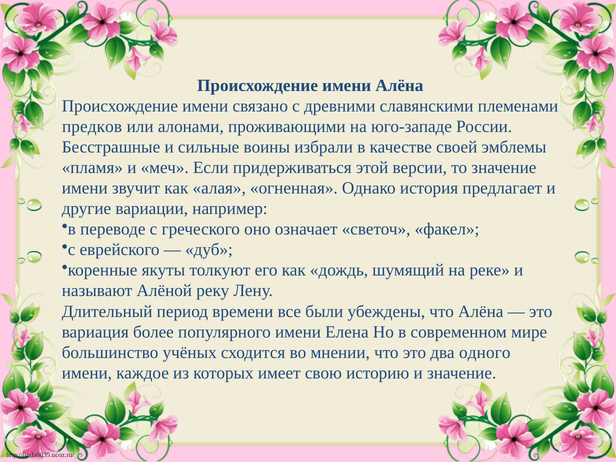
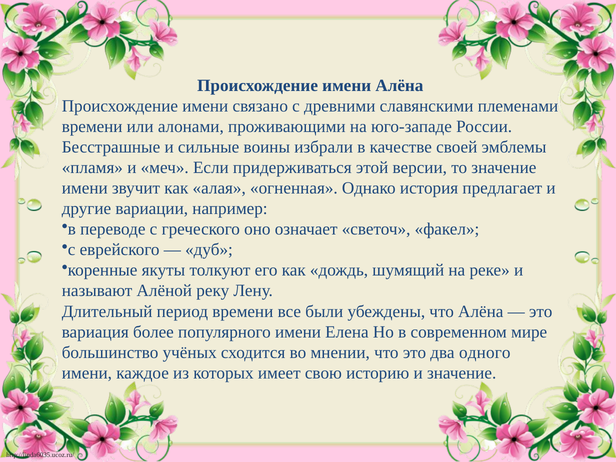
предков: предков -> времени (92, 126)
